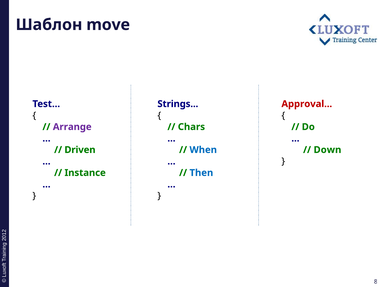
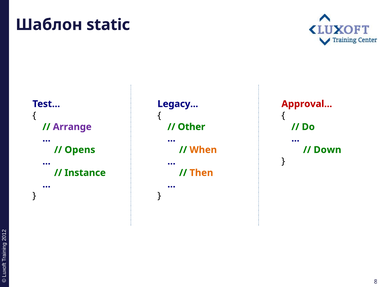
move: move -> static (108, 25)
Strings: Strings -> Legacy (178, 104)
Chars: Chars -> Other (191, 127)
Driven: Driven -> Opens (80, 150)
When colour: blue -> orange (203, 150)
Then colour: blue -> orange (201, 173)
